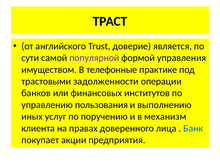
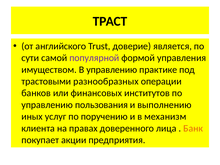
В телефонные: телефонные -> управлению (112, 70)
задолженности: задолженности -> разнообразных (106, 81)
Банк colour: blue -> orange (193, 128)
